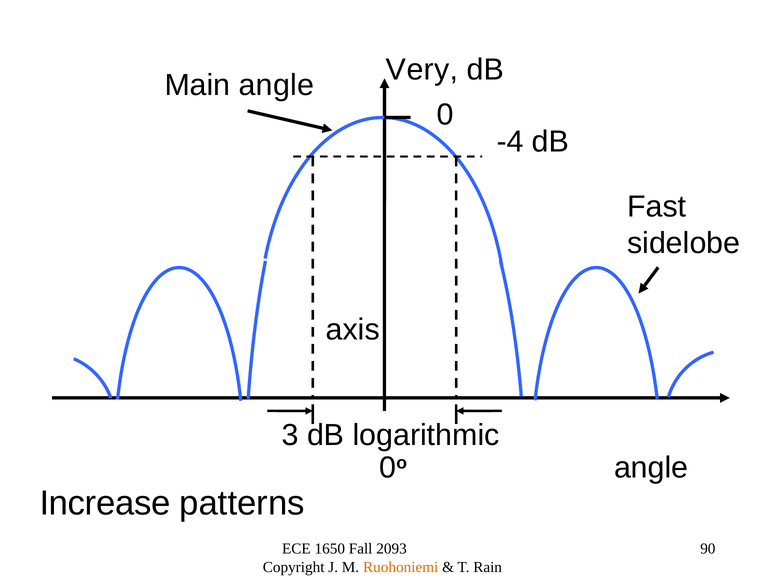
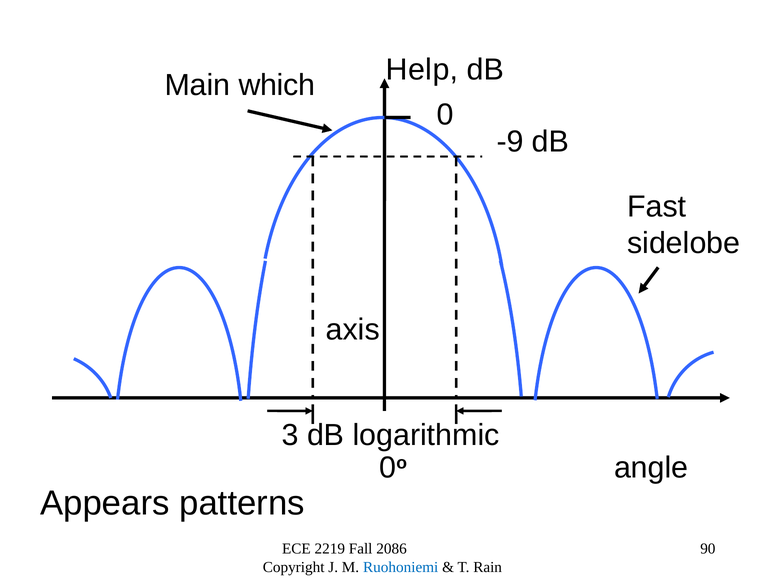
Very: Very -> Help (422, 70)
Main angle: angle -> which (277, 85)
-4: -4 -> -9 (510, 141)
Increase: Increase -> Appears (105, 503)
1650: 1650 -> 2219 (330, 548)
2093: 2093 -> 2086 (392, 548)
Ruohoniemi colour: orange -> blue (401, 567)
